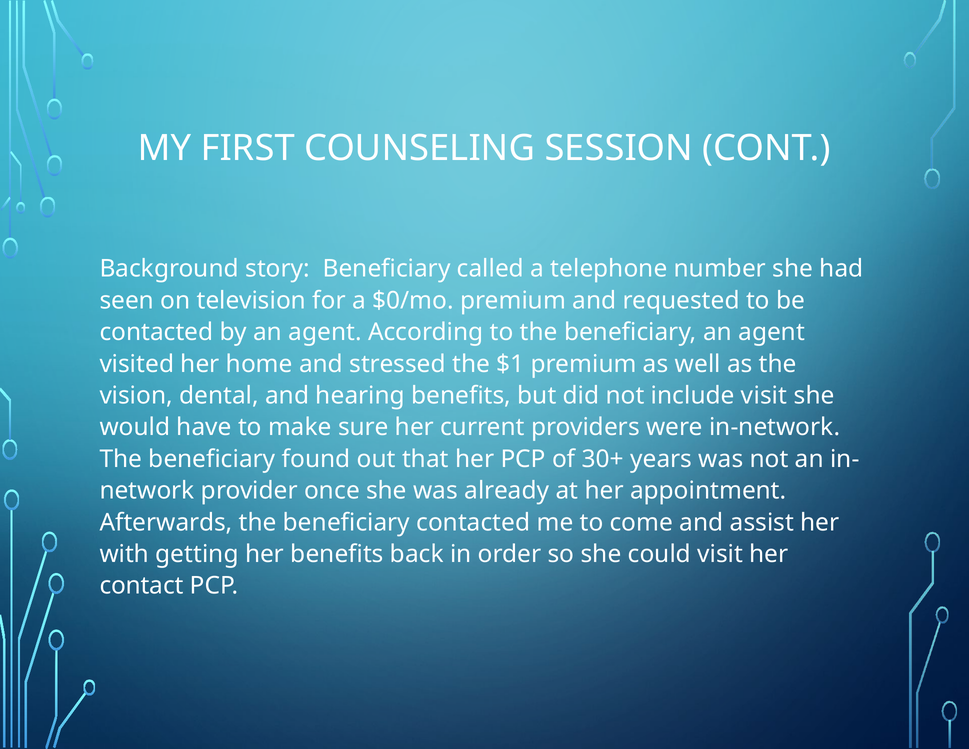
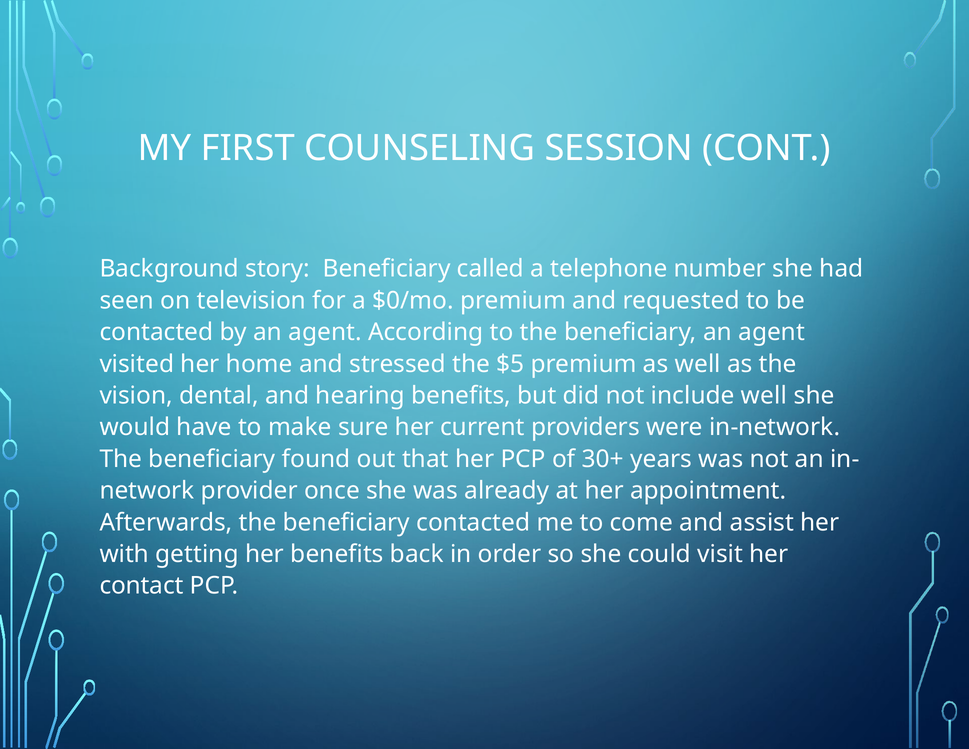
$1: $1 -> $5 (510, 364)
include visit: visit -> well (764, 396)
